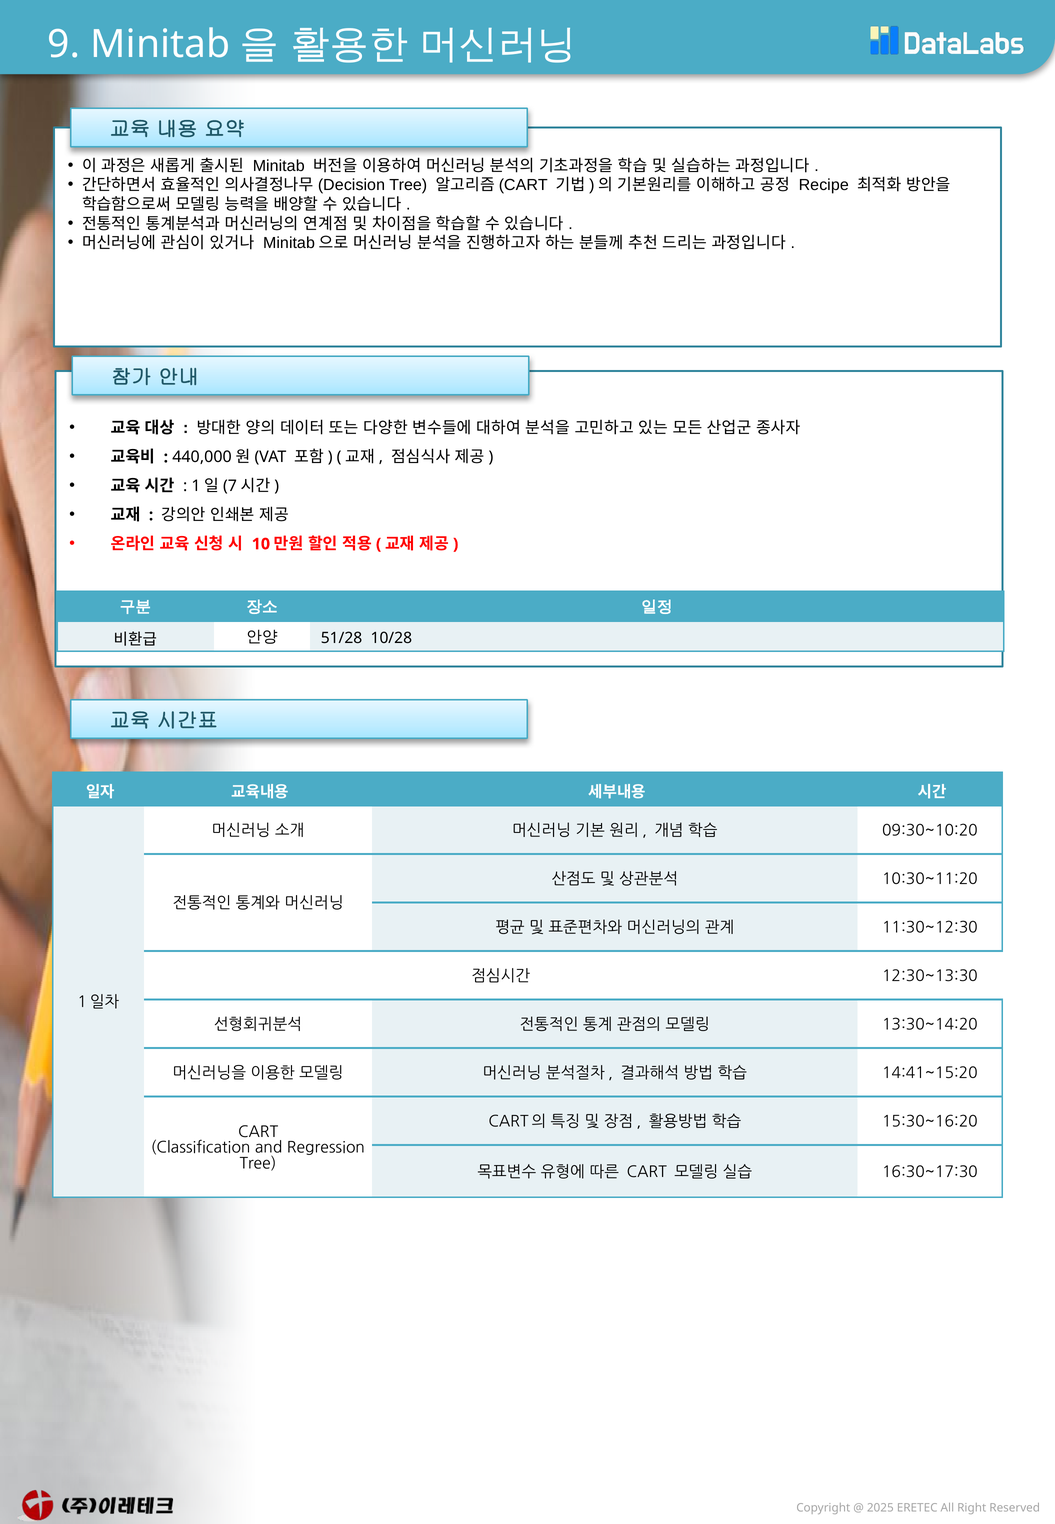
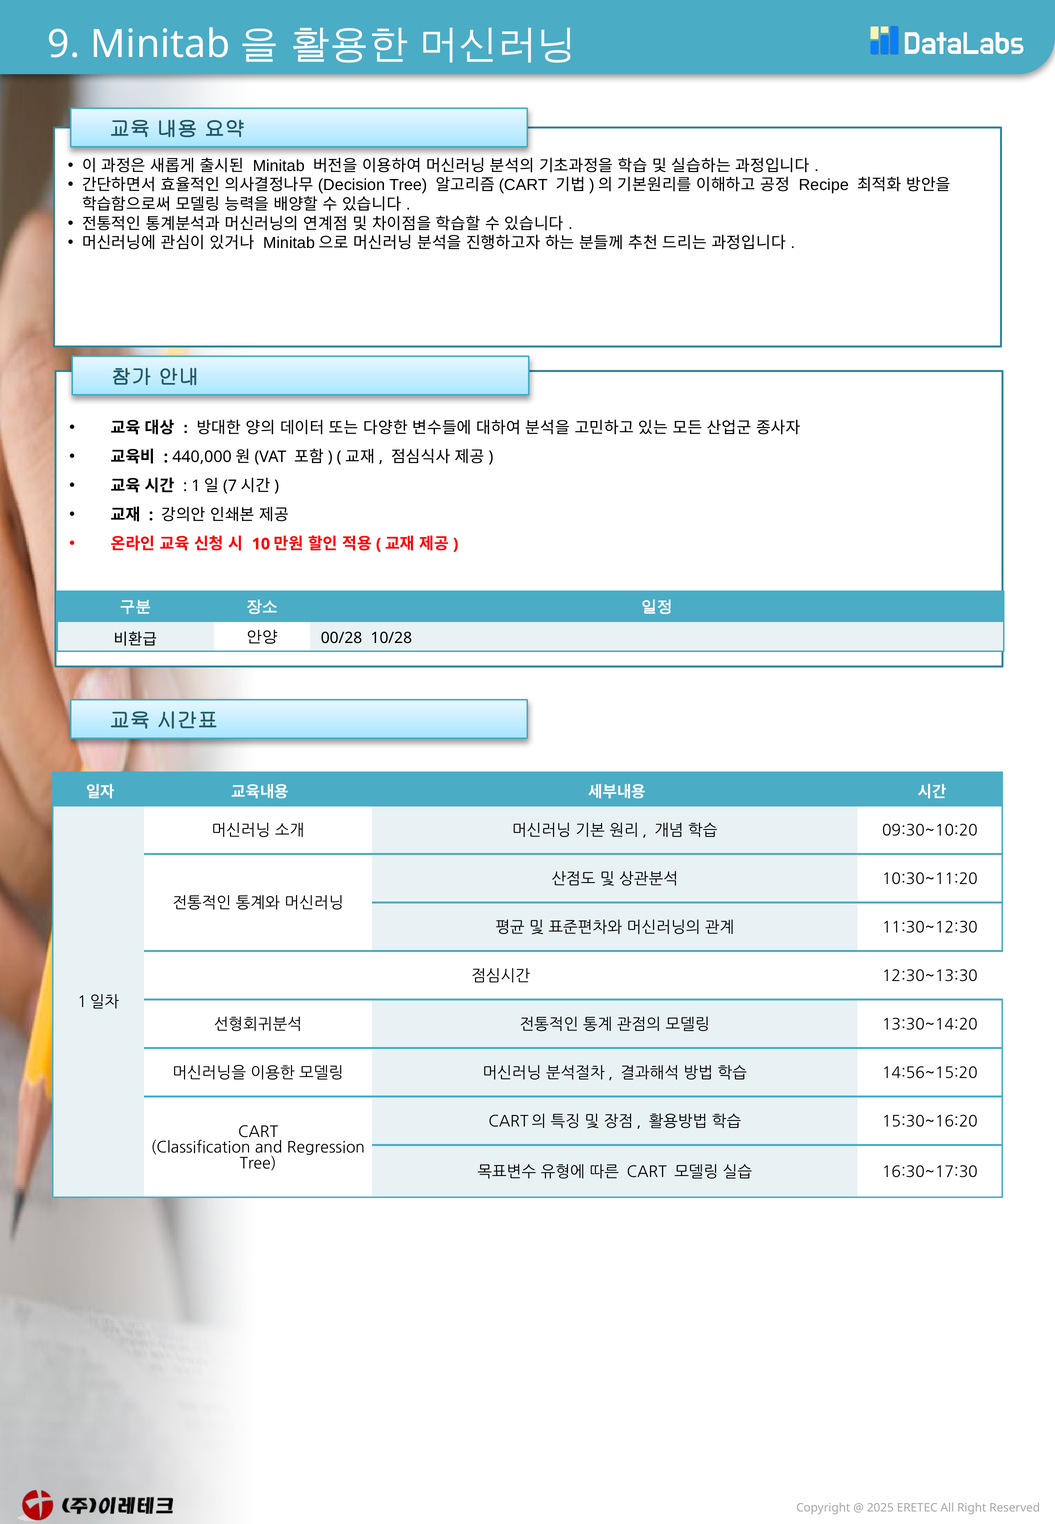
51/28: 51/28 -> 00/28 (341, 638)
14:41~15:20: 14:41~15:20 -> 14:56~15:20 (930, 1073)
